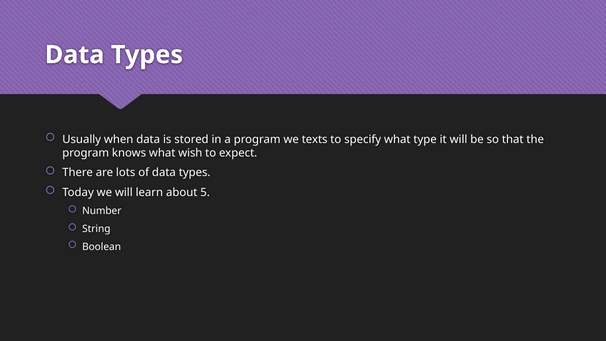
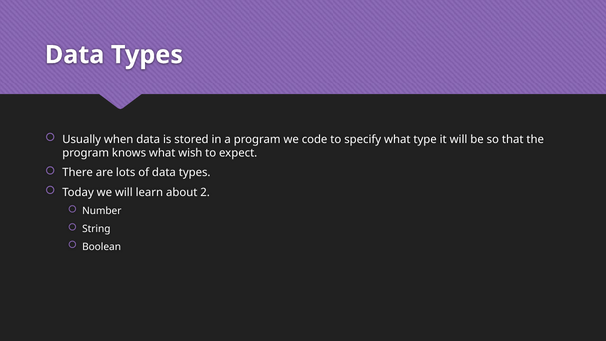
texts: texts -> code (315, 139)
5: 5 -> 2 (205, 192)
